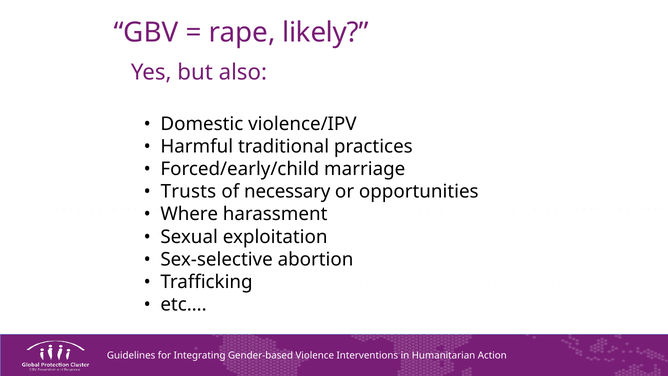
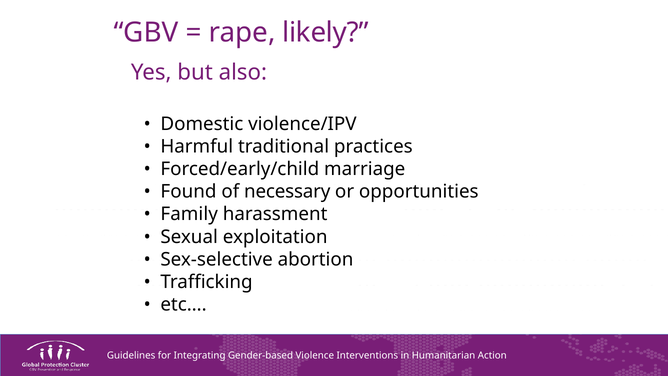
Trusts: Trusts -> Found (188, 192)
Where: Where -> Family (189, 214)
